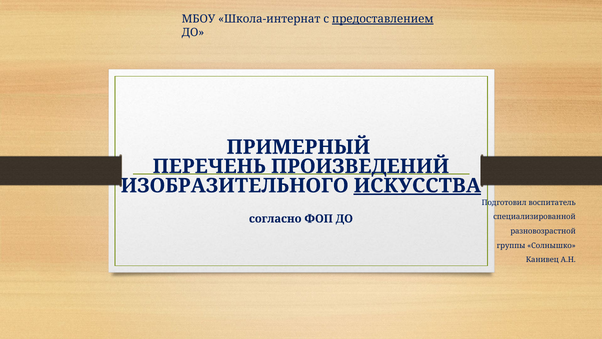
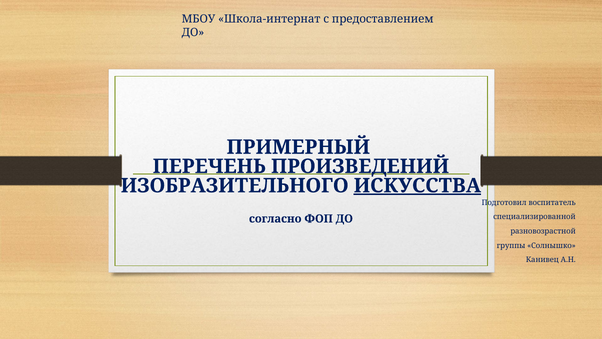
предоставлением underline: present -> none (383, 19)
